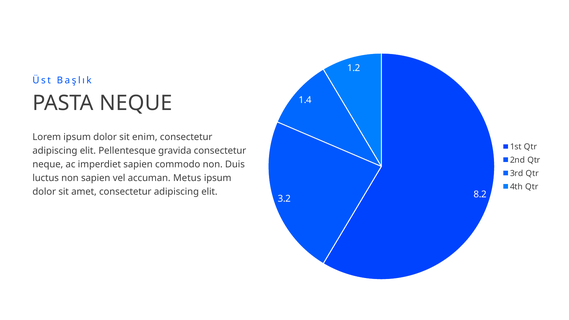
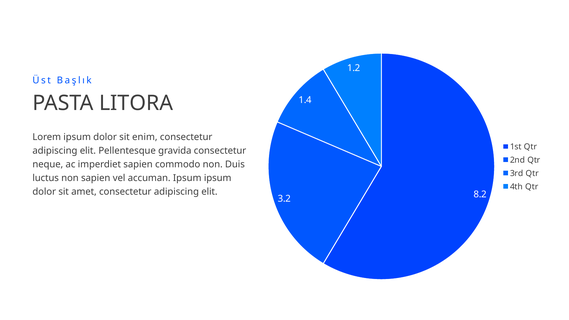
PASTA NEQUE: NEQUE -> LITORA (136, 103)
accuman Metus: Metus -> Ipsum (187, 178)
